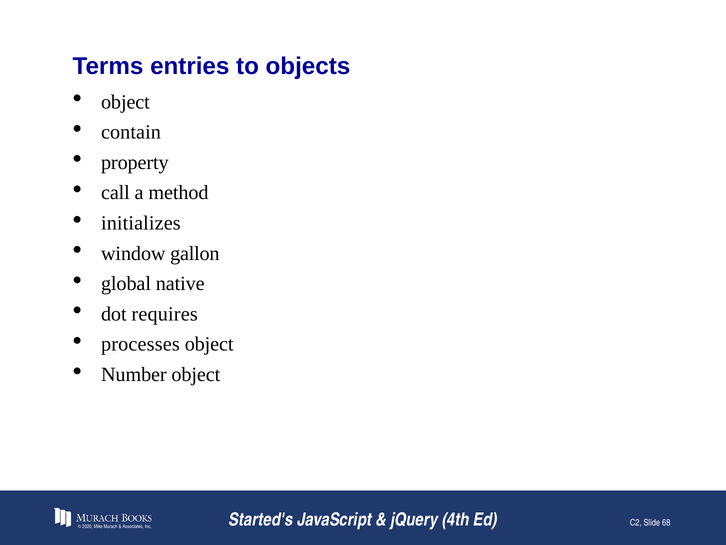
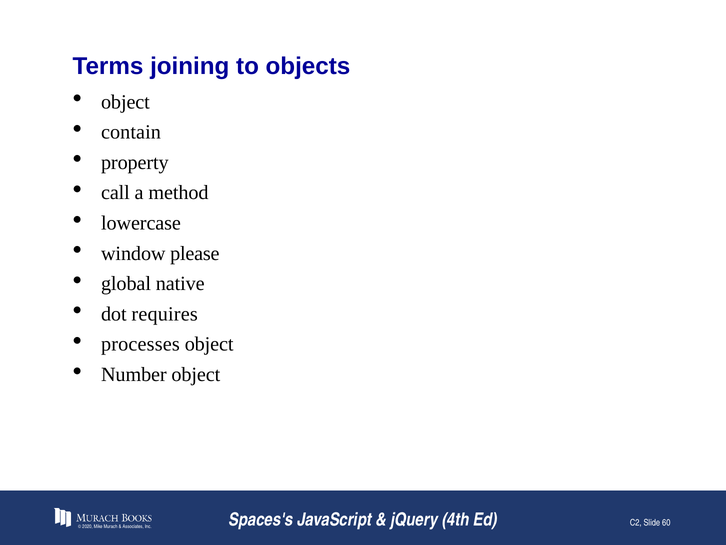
entries: entries -> joining (190, 66)
initializes: initializes -> lowercase (141, 223)
gallon: gallon -> please (195, 253)
Started's: Started's -> Spaces's (261, 519)
68: 68 -> 60 (666, 522)
